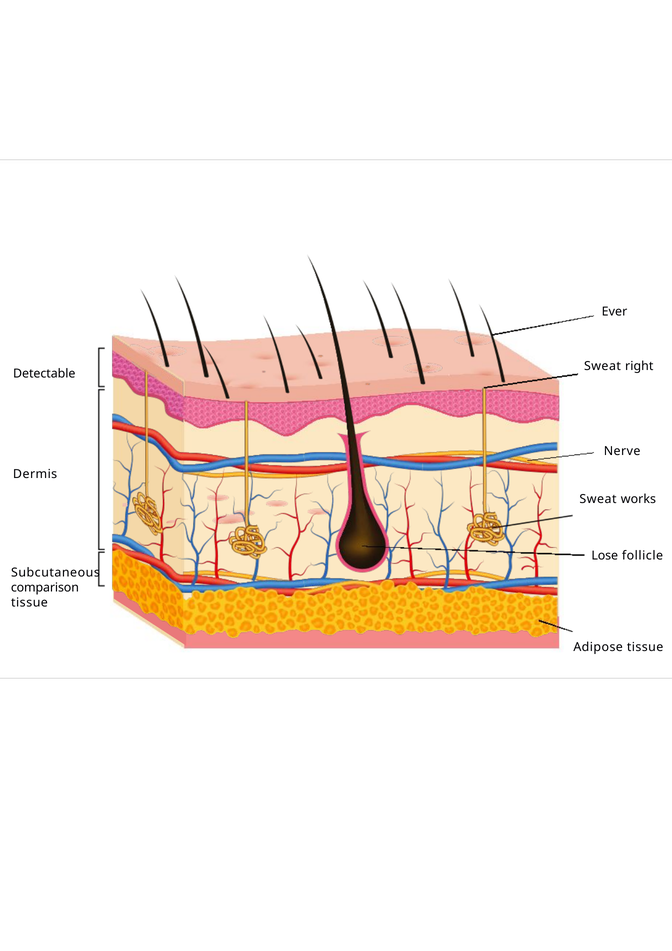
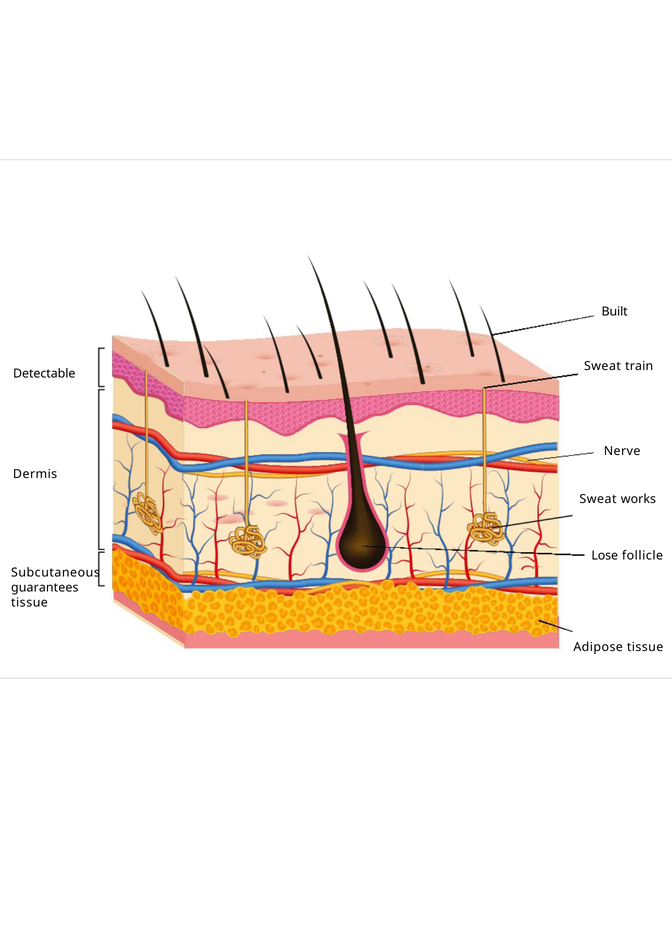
Ever: Ever -> Built (615, 312)
right: right -> train (639, 366)
comparison: comparison -> guarantees (45, 588)
